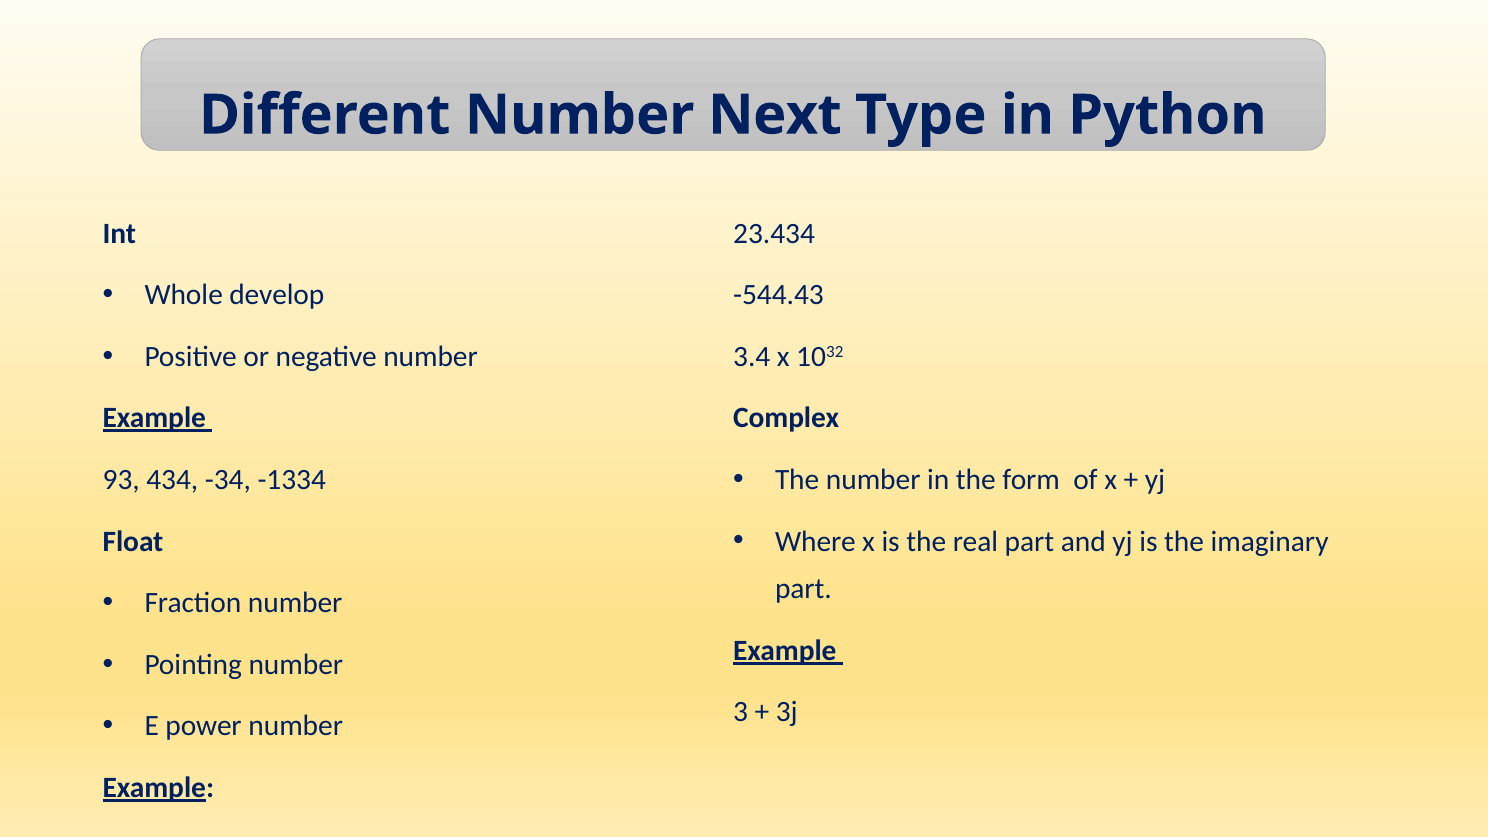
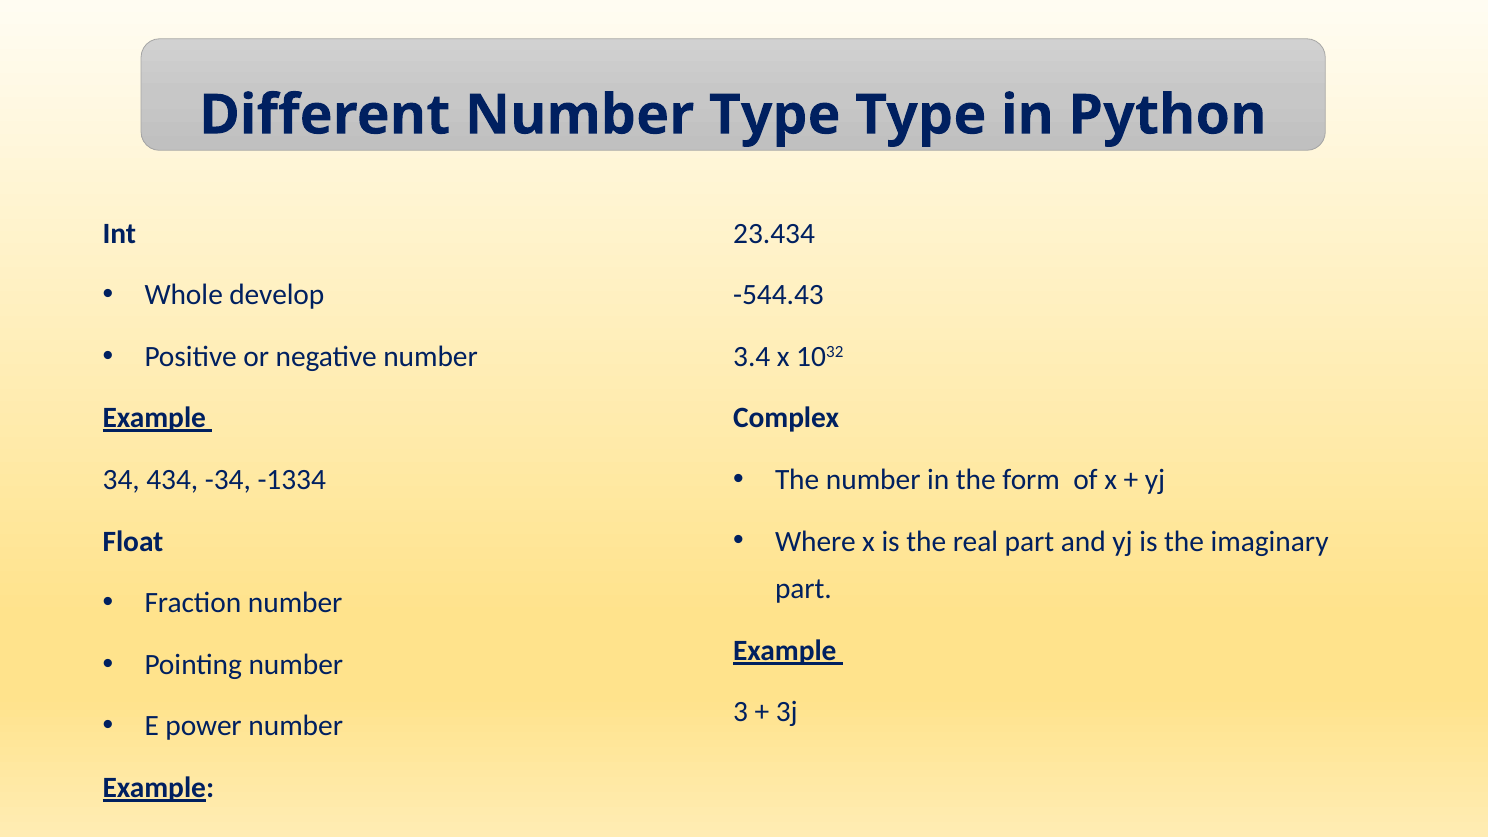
Number Next: Next -> Type (775, 115)
93: 93 -> 34 (121, 480)
